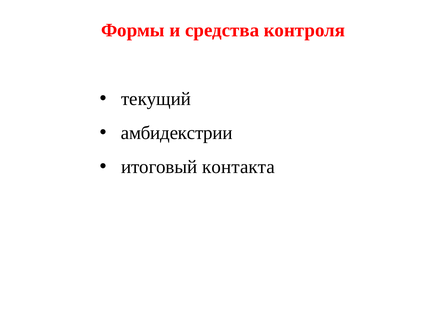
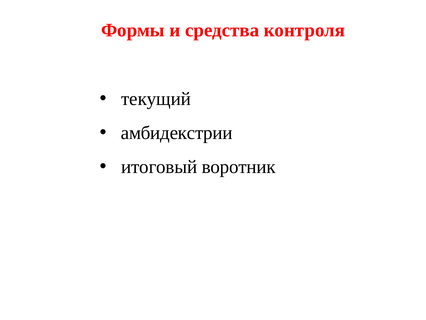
контакта: контакта -> воротник (239, 167)
